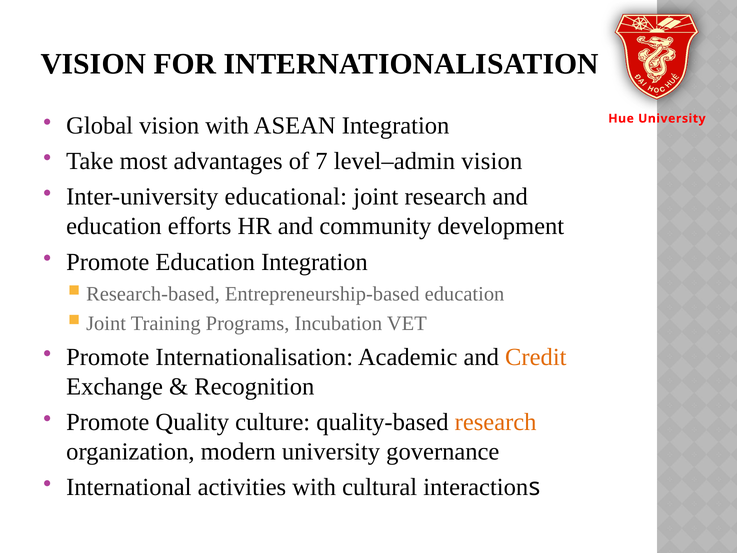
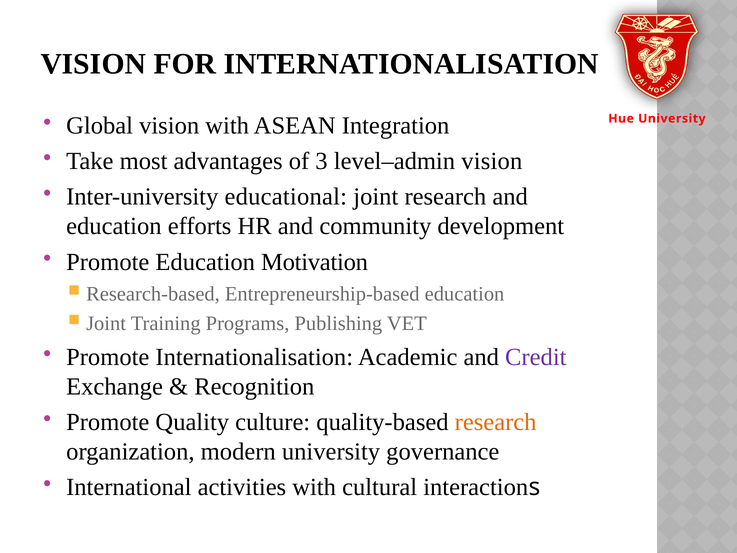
7: 7 -> 3 (322, 161)
Education Integration: Integration -> Motivation (315, 262)
Incubation: Incubation -> Publishing (338, 323)
Credit colour: orange -> purple (536, 357)
